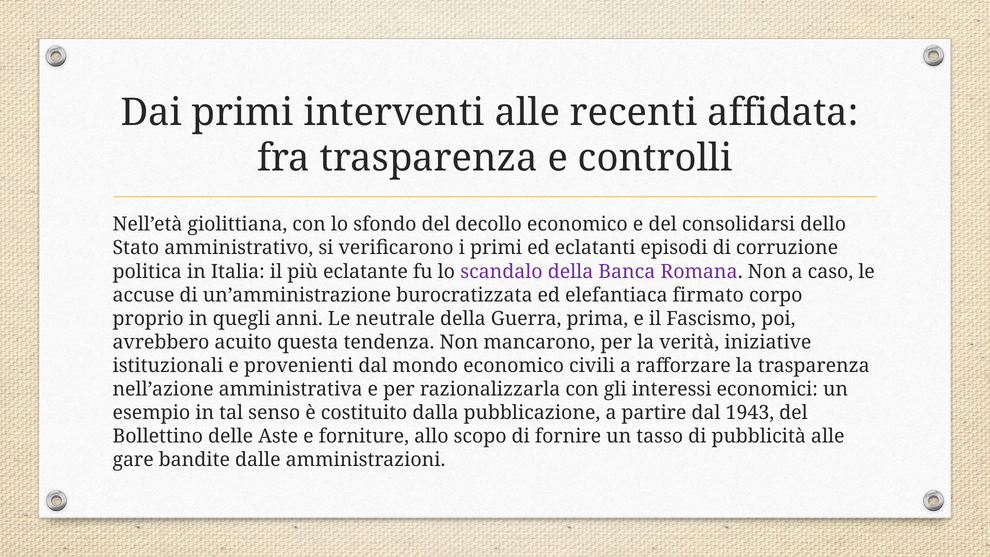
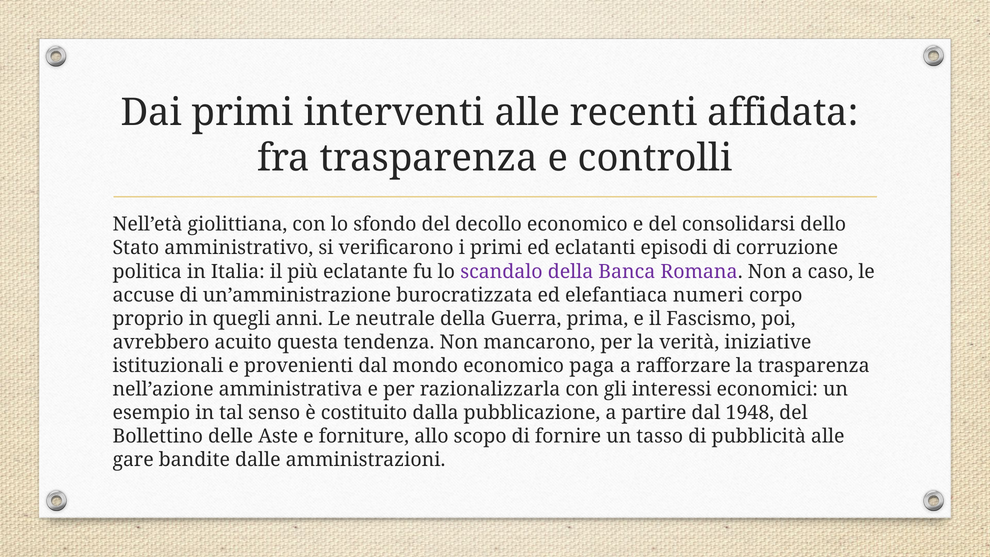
firmato: firmato -> numeri (708, 295)
civili: civili -> paga (592, 365)
1943: 1943 -> 1948 (750, 412)
